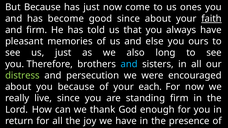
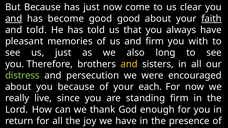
ones: ones -> clear (191, 7)
and underline: none -> present (14, 19)
good since: since -> good (129, 19)
and firm: firm -> told (37, 30)
and else: else -> firm (155, 41)
ours: ours -> with (198, 41)
and colour: light blue -> yellow (129, 64)
